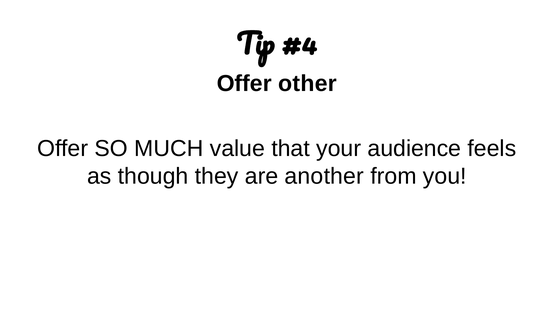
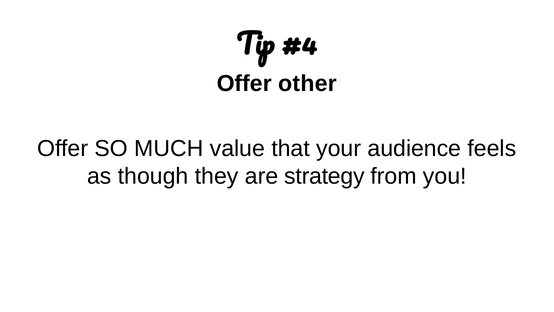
another: another -> strategy (325, 176)
